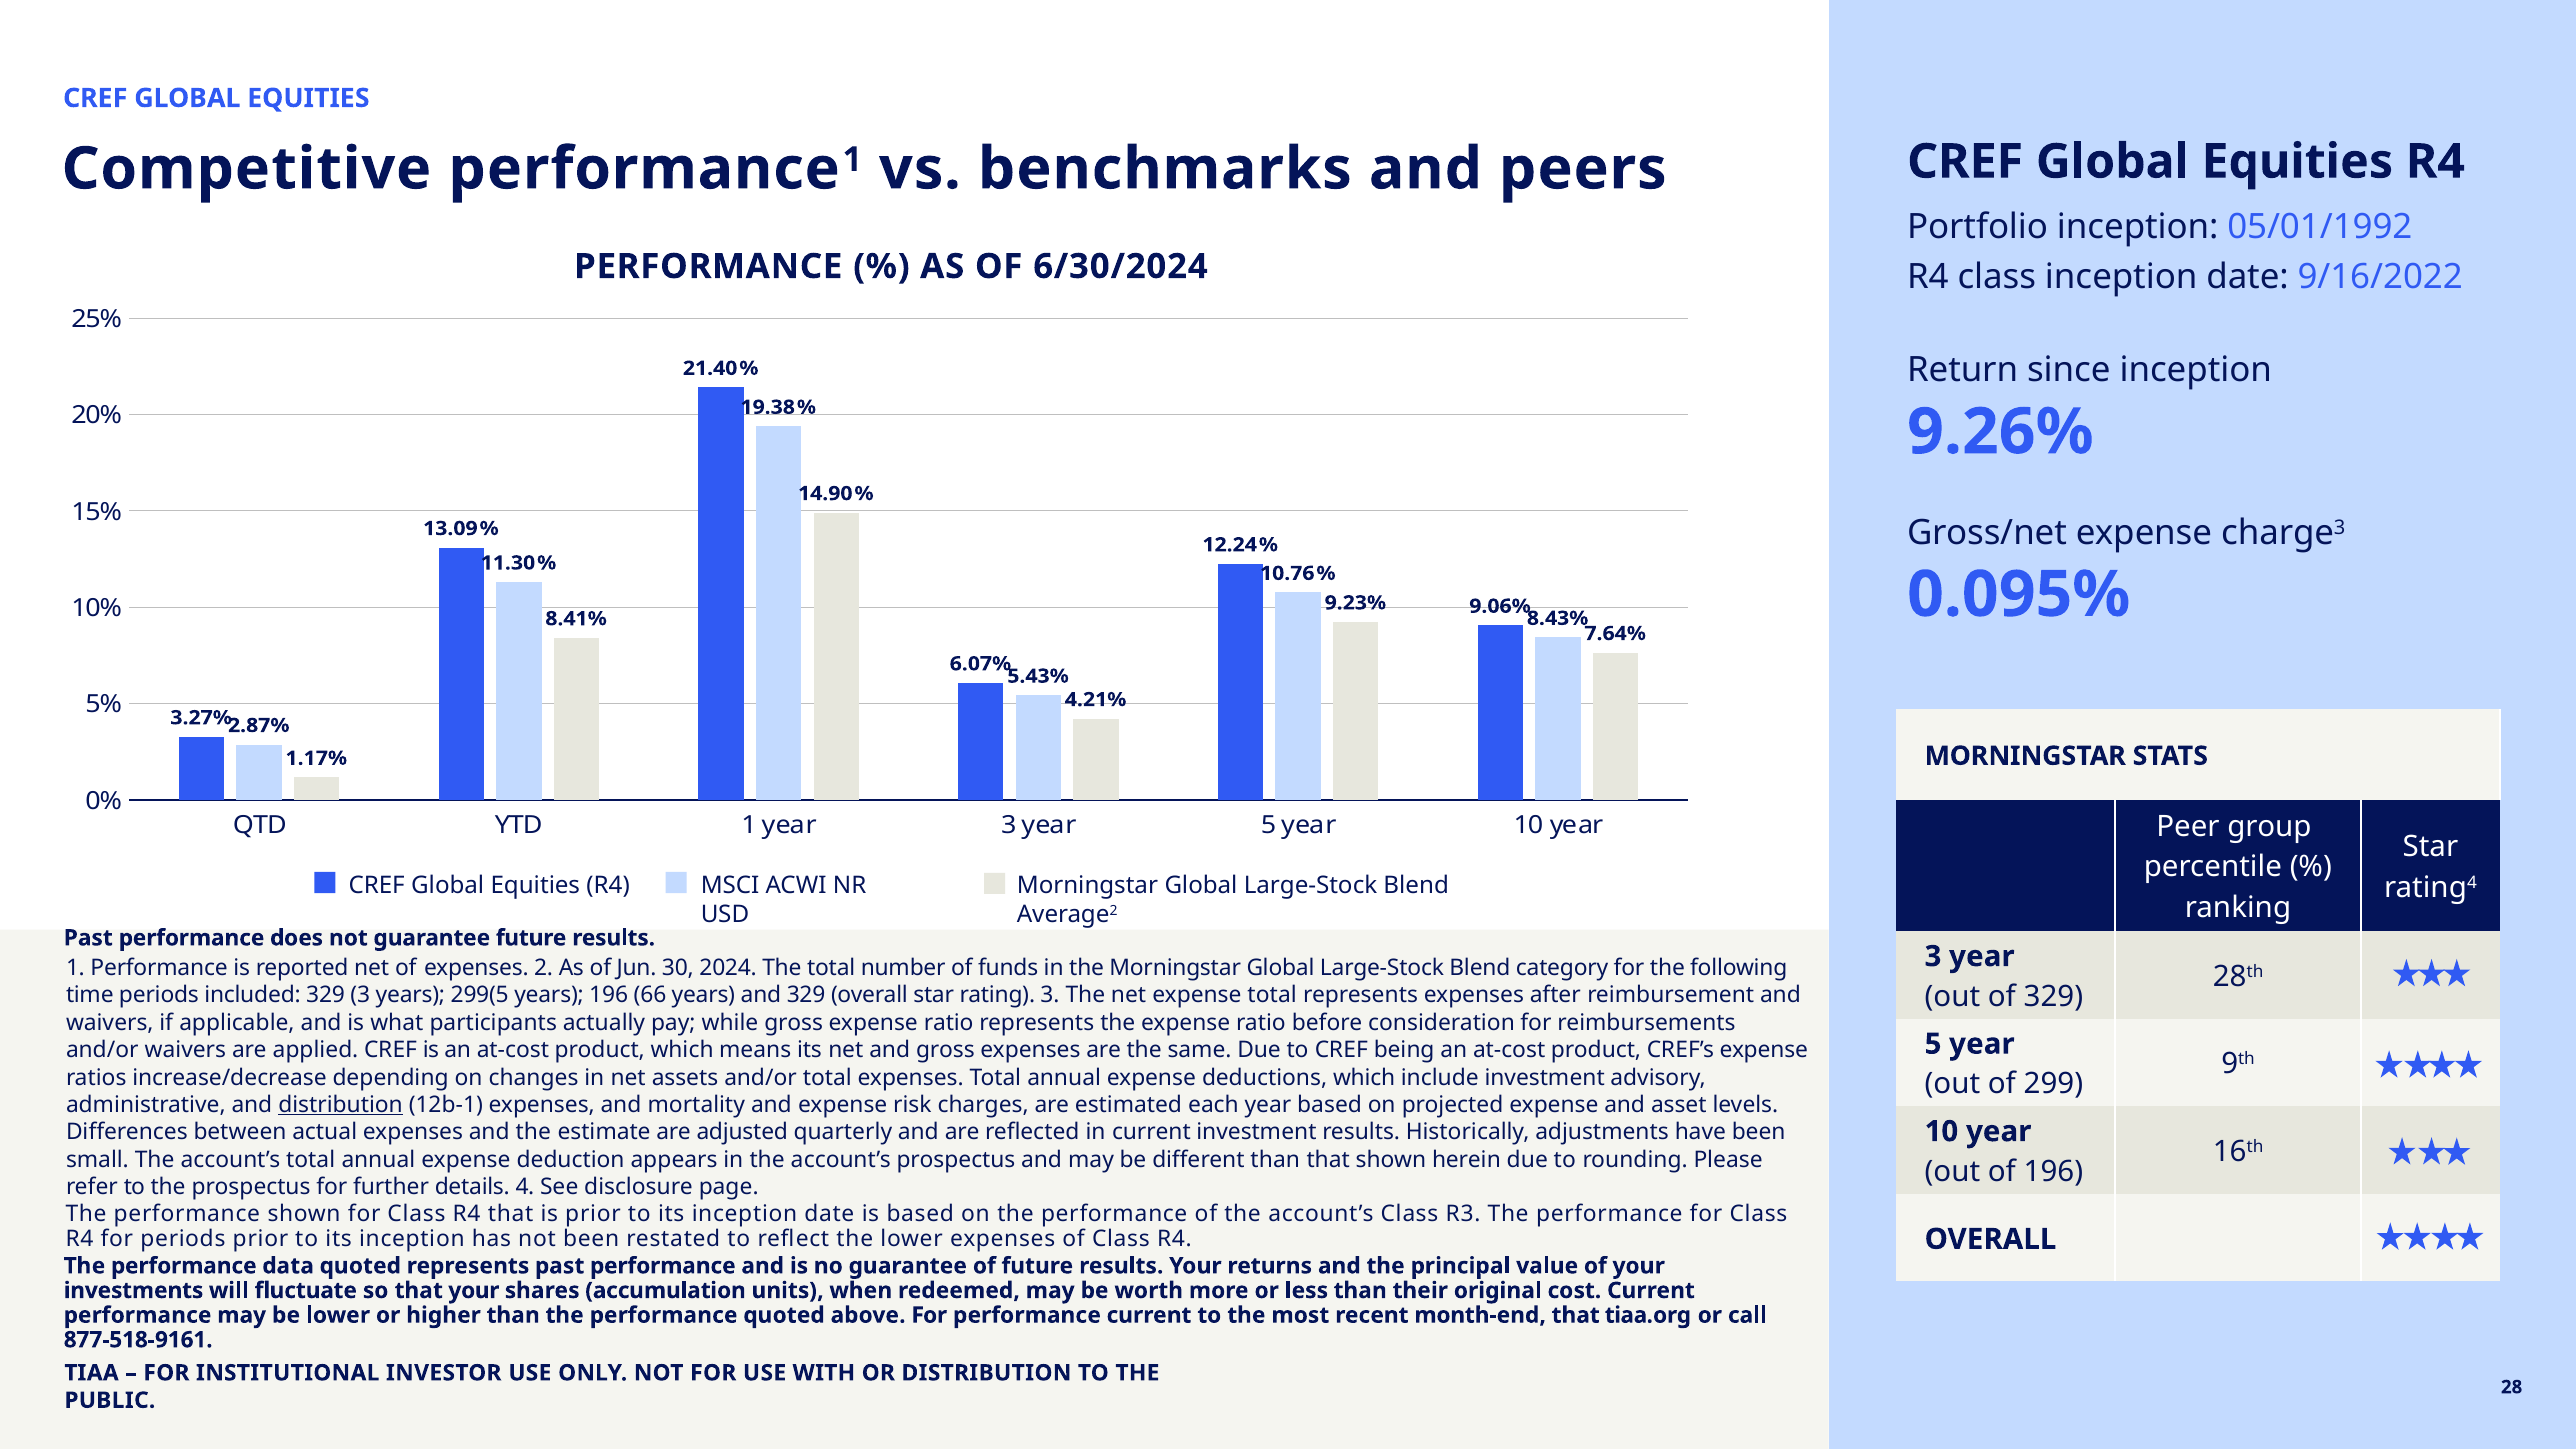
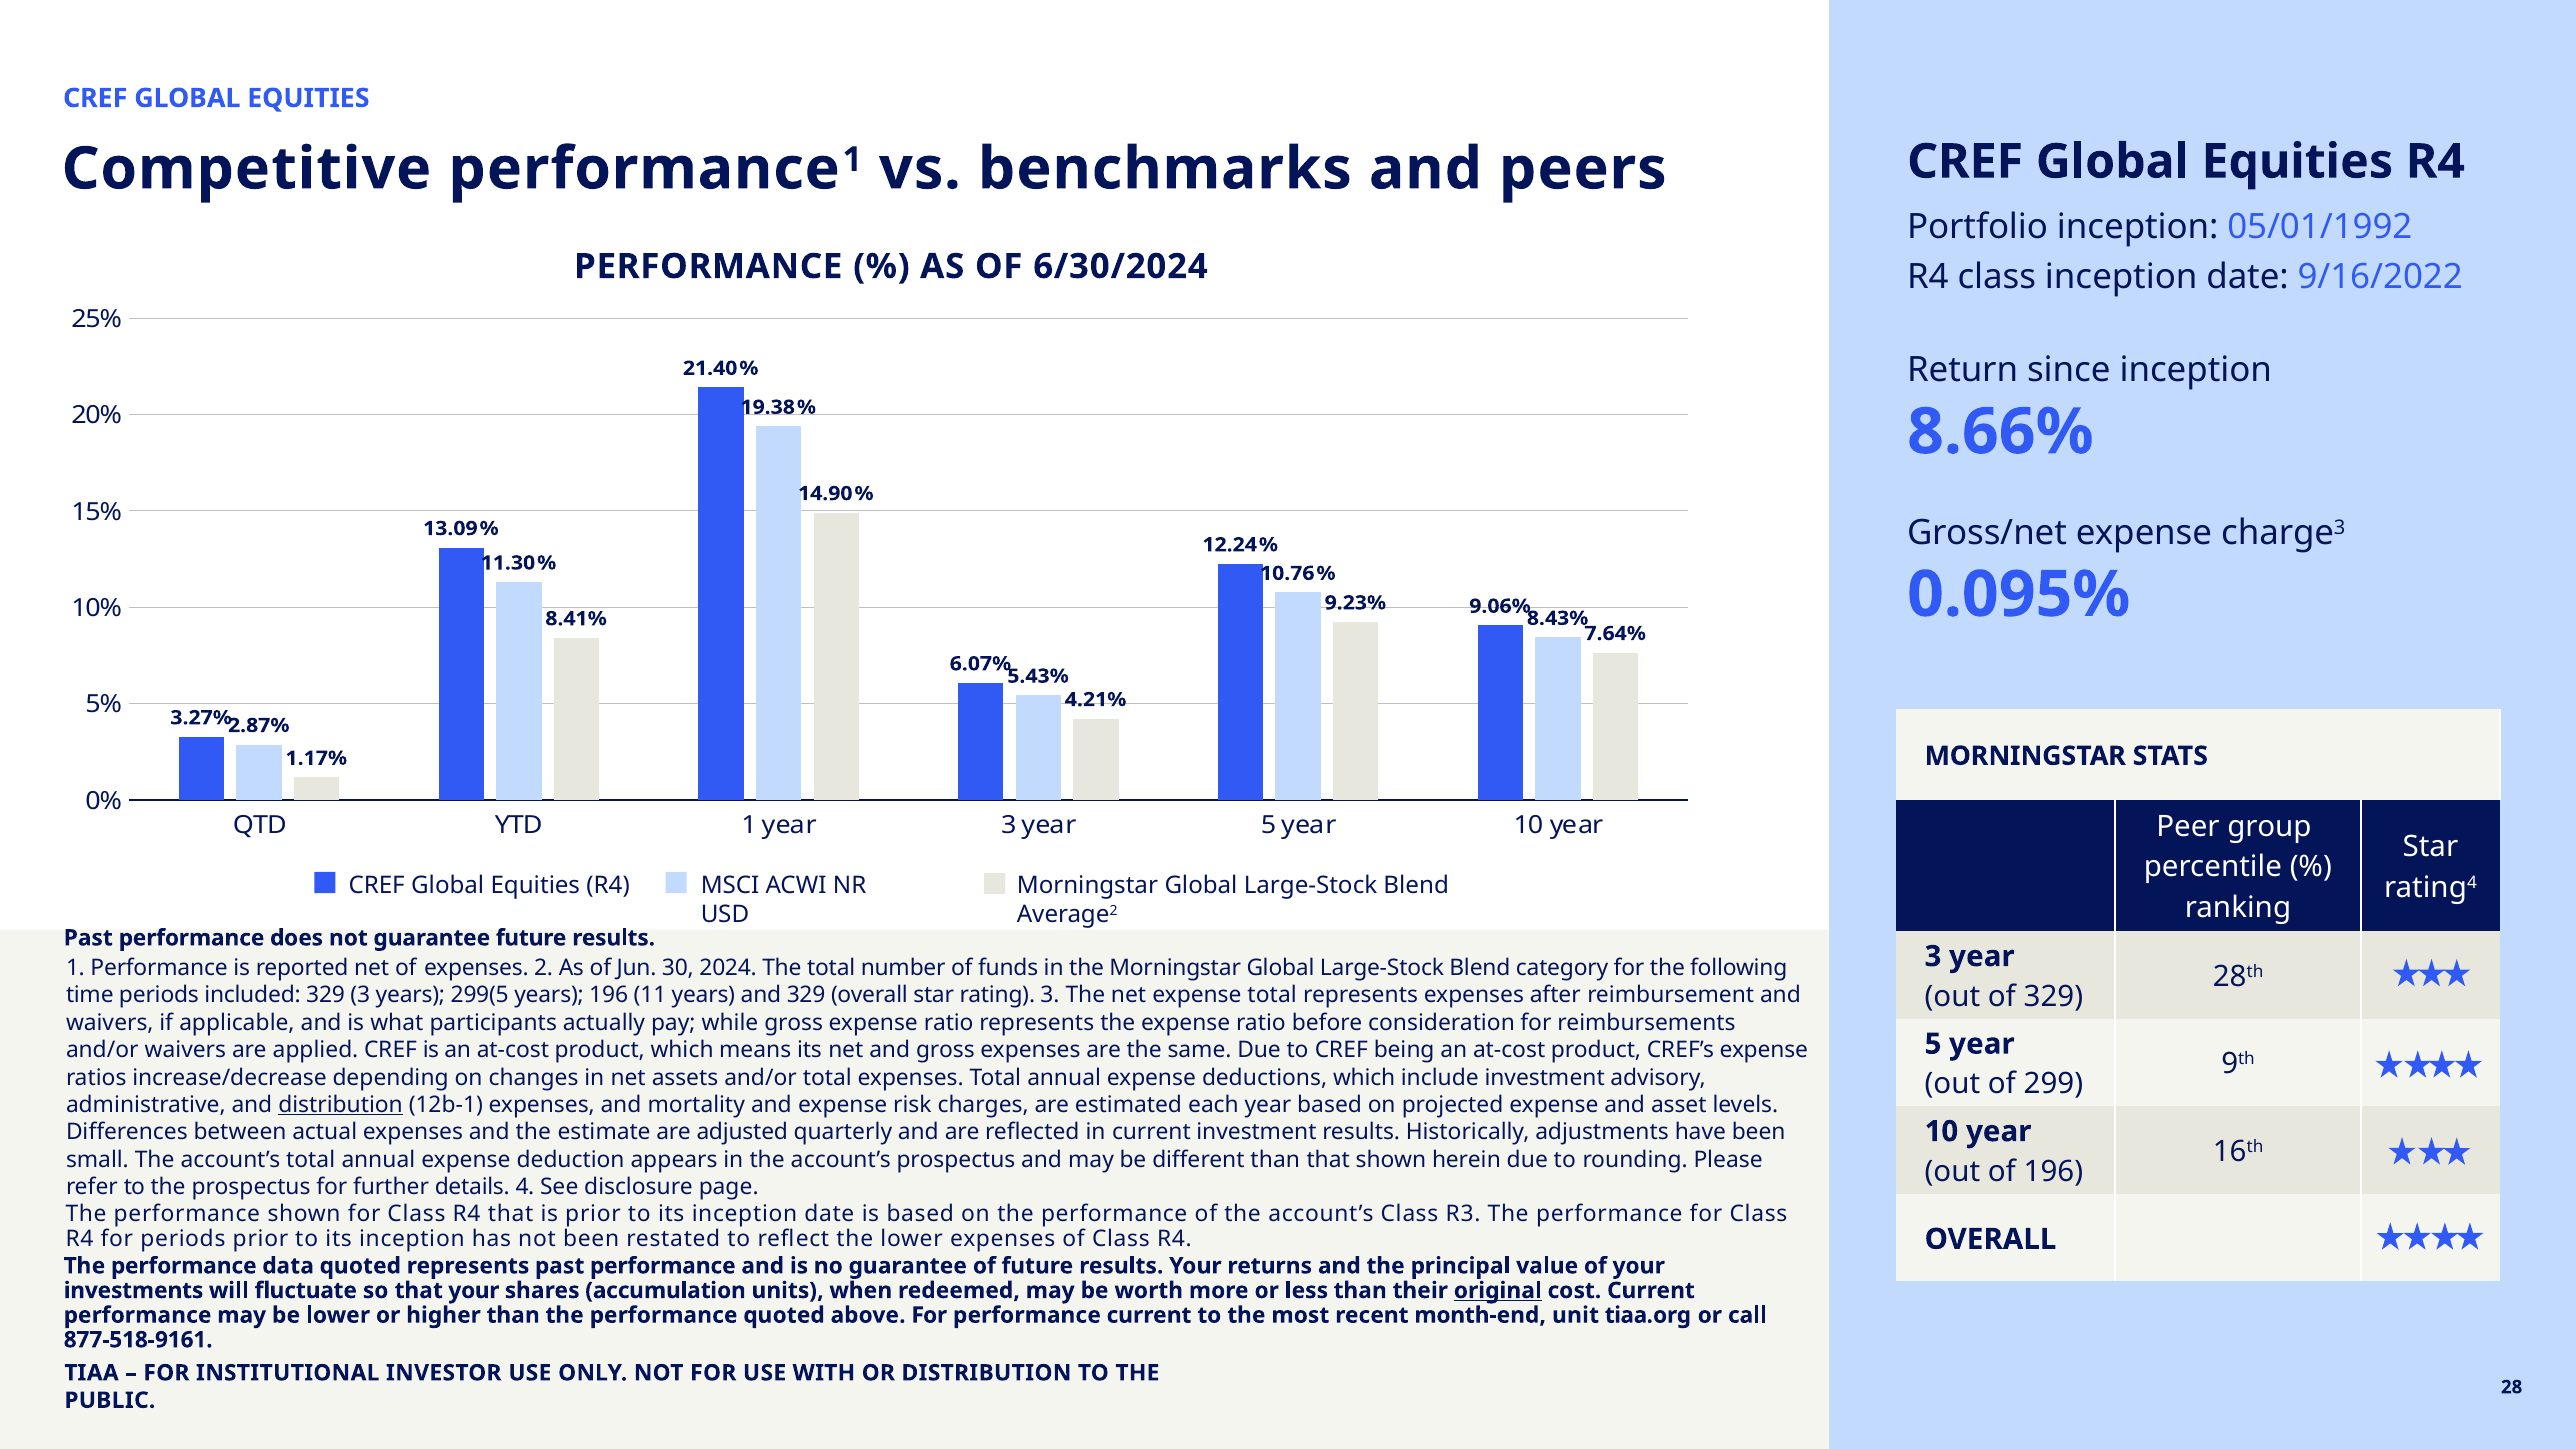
9.26%: 9.26% -> 8.66% (2000, 432)
66: 66 -> 11 (650, 995)
original underline: none -> present (1498, 1291)
month-end that: that -> unit (1576, 1315)
